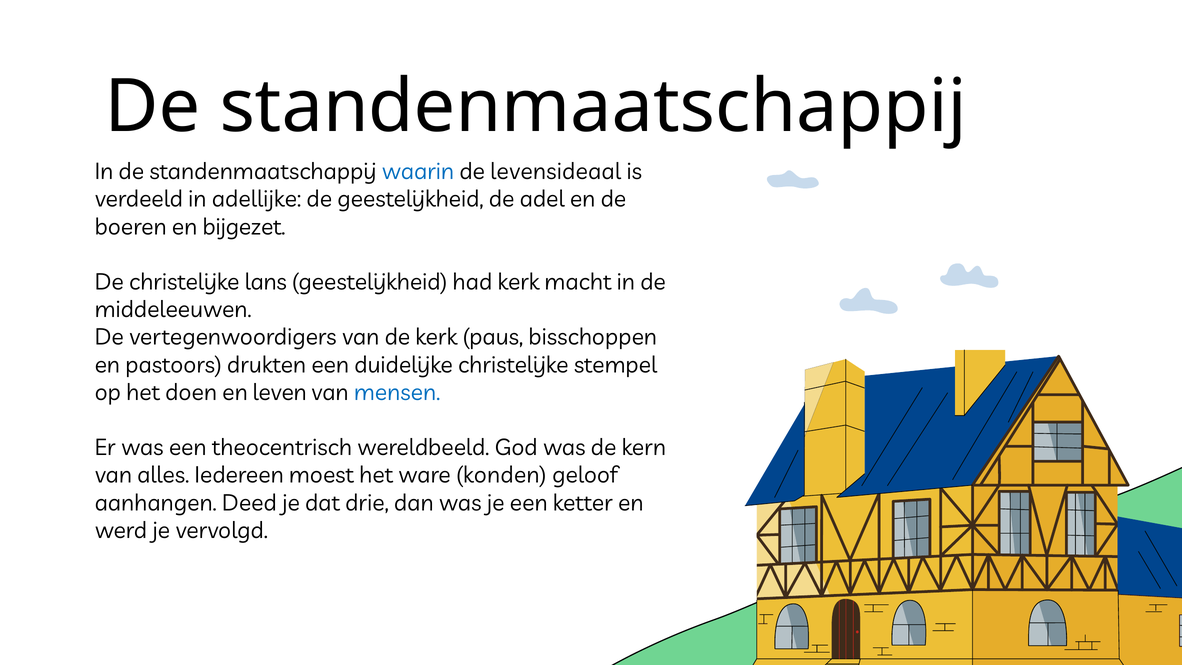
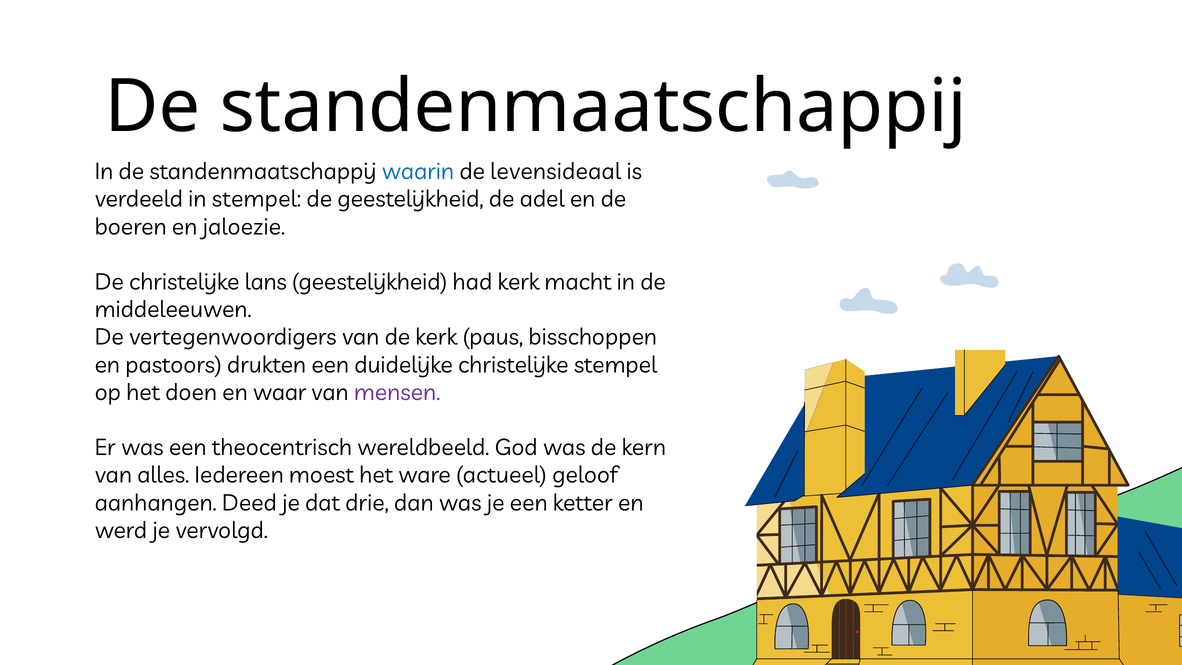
in adellijke: adellijke -> stempel (256, 199)
bijgezet: bijgezet -> jaloezie (244, 227)
leven: leven -> waar (280, 393)
mensen colour: blue -> purple (397, 393)
konden: konden -> actueel (501, 475)
